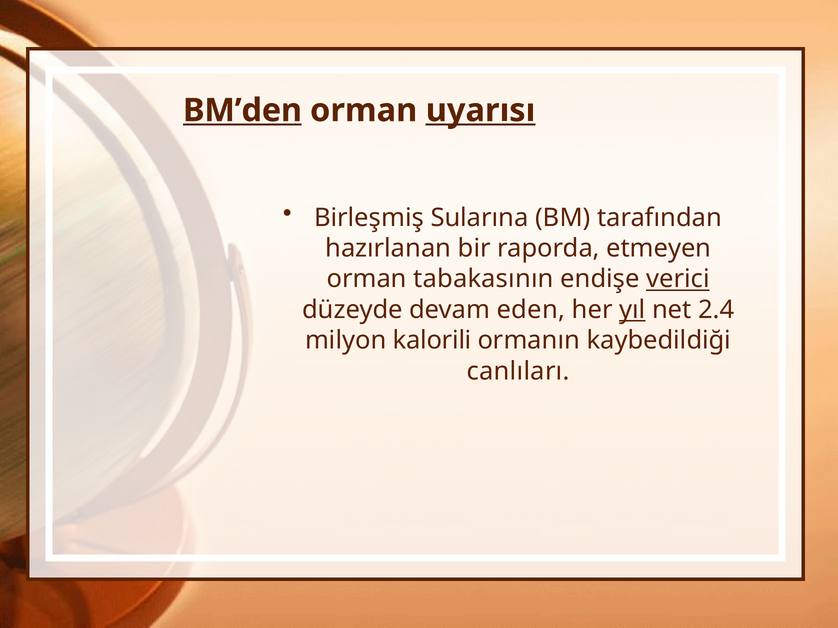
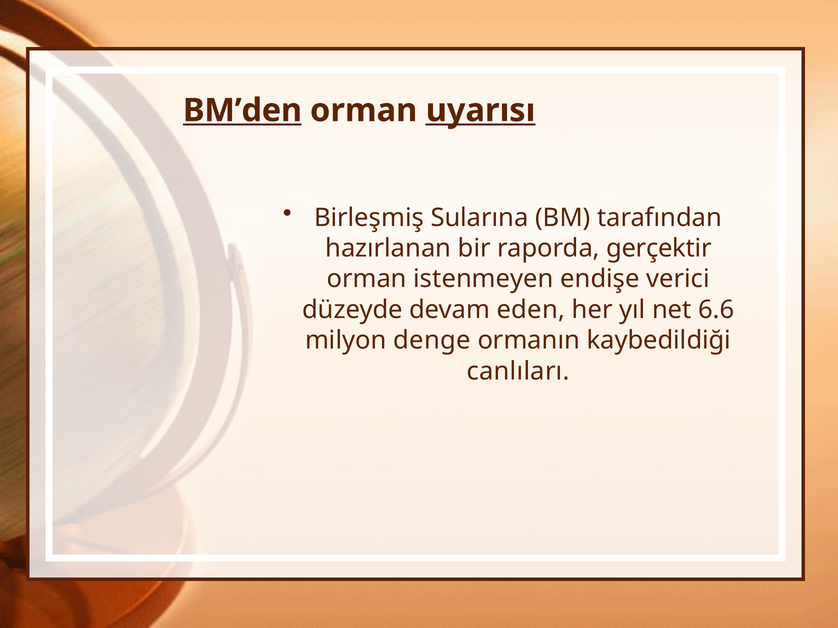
etmeyen: etmeyen -> gerçektir (659, 249)
tabakasının: tabakasının -> istenmeyen (484, 279)
verici underline: present -> none (678, 279)
yıl underline: present -> none (632, 310)
2.4: 2.4 -> 6.6 (716, 310)
kalorili: kalorili -> denge (432, 341)
